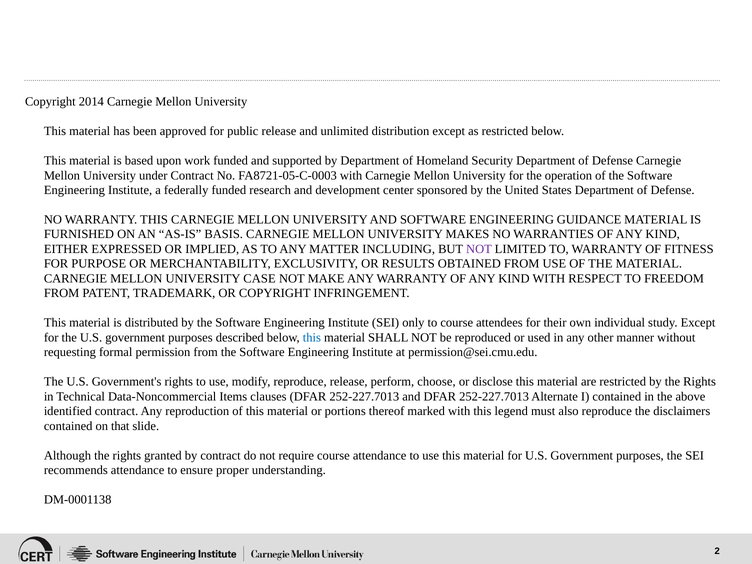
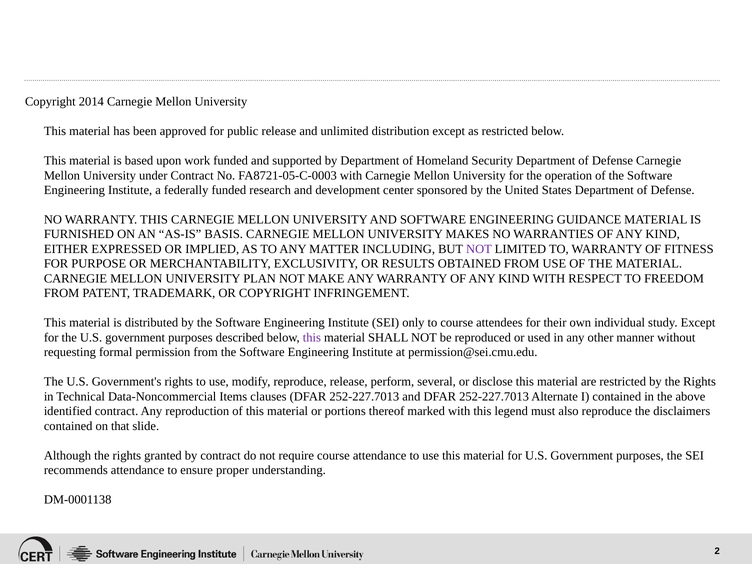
CASE: CASE -> PLAN (260, 279)
this colour: blue -> purple (312, 338)
choose: choose -> several (437, 382)
